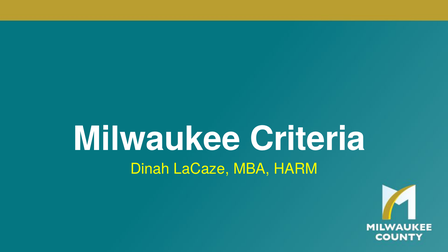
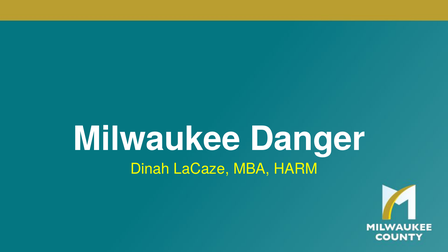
Criteria: Criteria -> Danger (308, 139)
